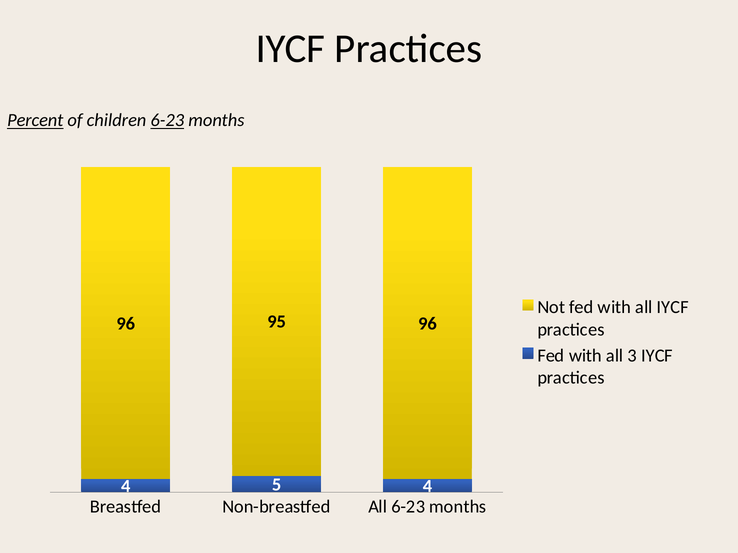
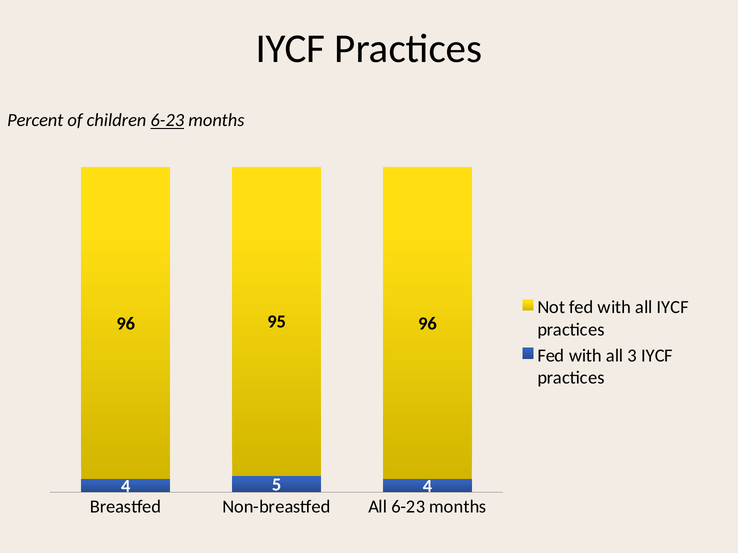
Percent underline: present -> none (35, 121)
